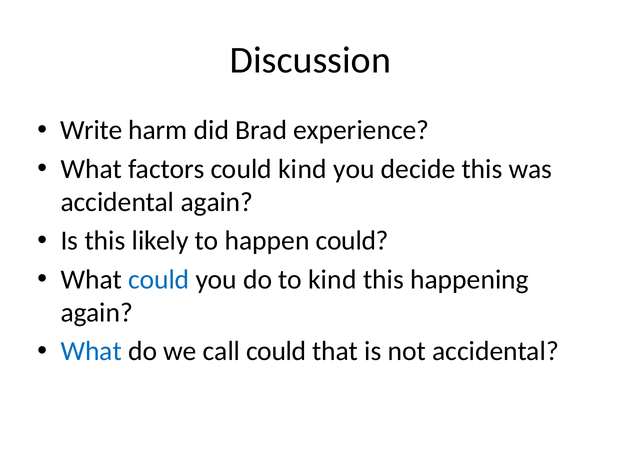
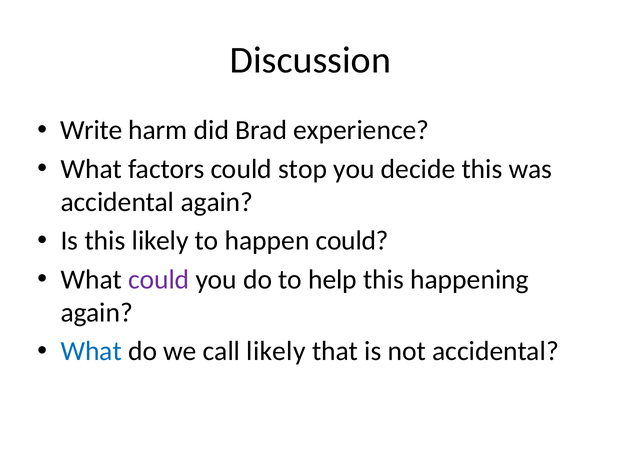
could kind: kind -> stop (303, 169)
could colour: blue -> purple (159, 279)
to kind: kind -> help (333, 279)
call could: could -> likely (276, 351)
